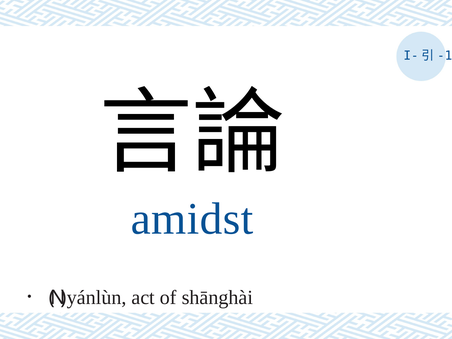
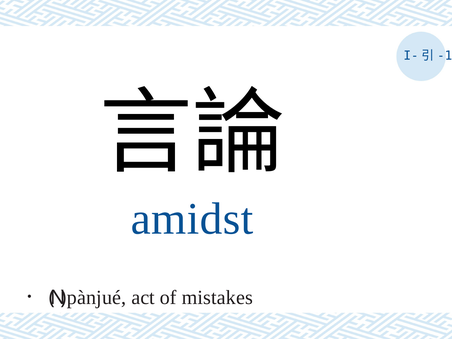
yánlùn: yánlùn -> pànjué (97, 297)
shānghài: shānghài -> mistakes (217, 297)
